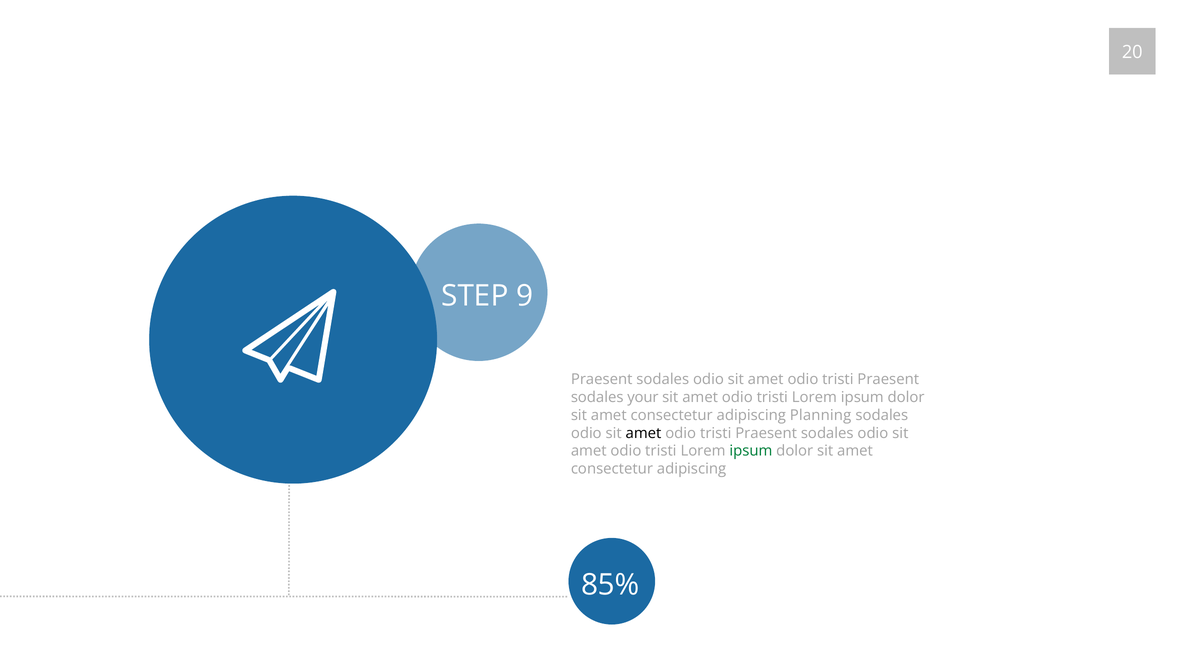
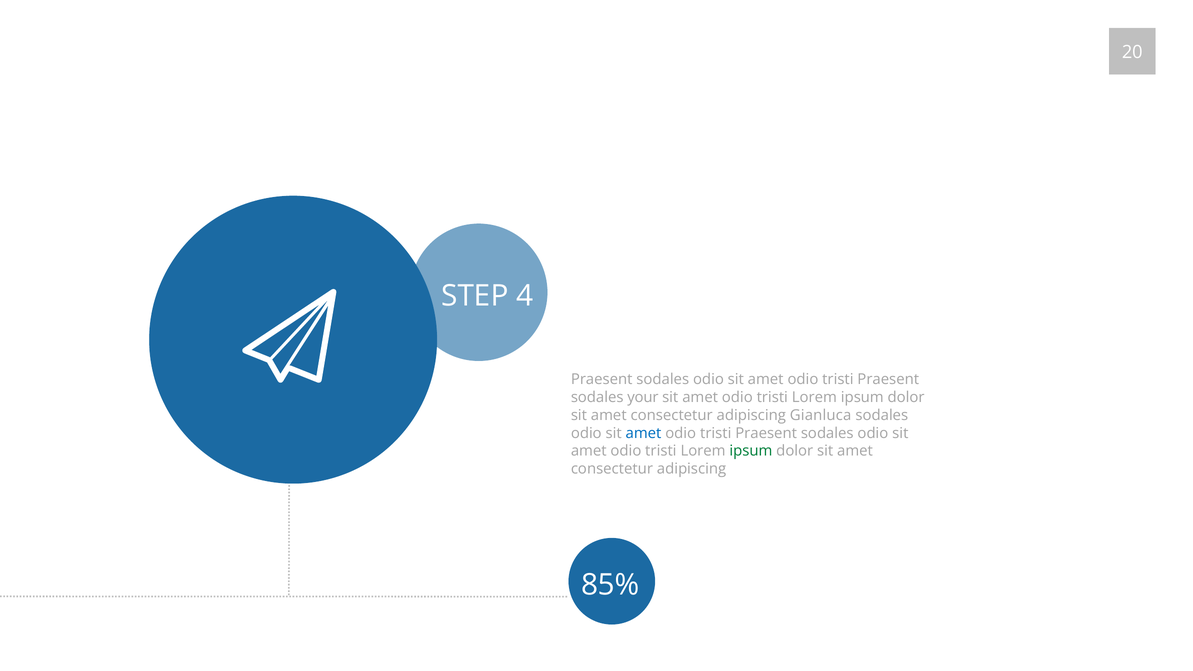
9: 9 -> 4 (525, 296)
Planning: Planning -> Gianluca (821, 415)
amet colour: black -> blue (644, 433)
